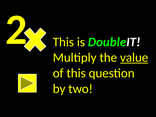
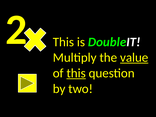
this underline: none -> present (76, 73)
